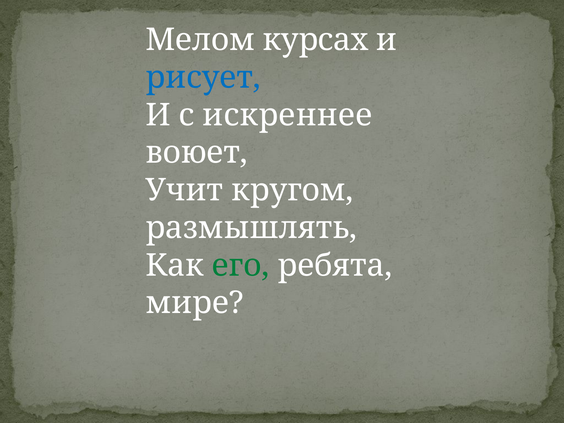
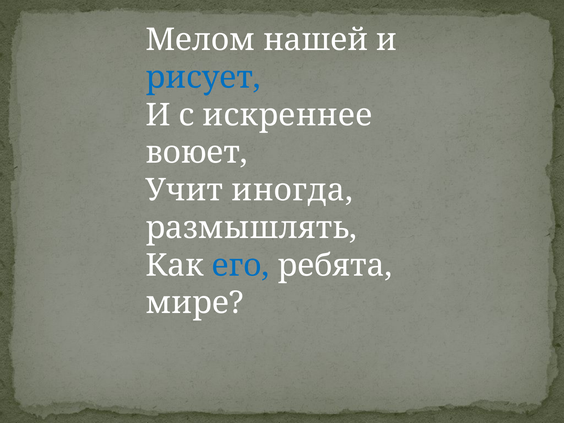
курсах: курсах -> нашей (316, 40)
кругом: кругом -> иногда (292, 190)
его colour: green -> blue (241, 265)
